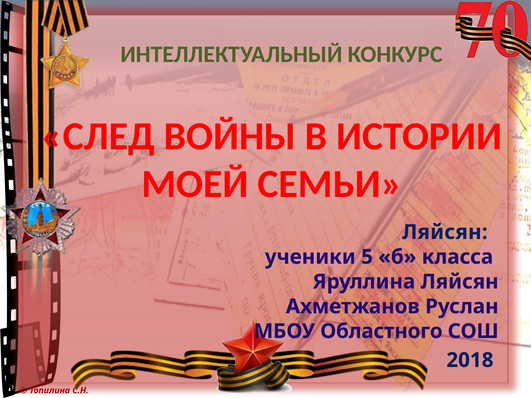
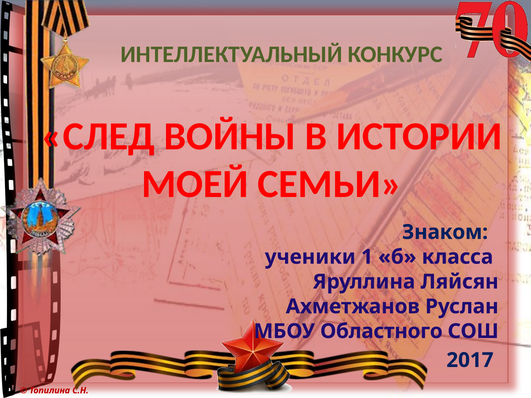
Ляйсян: Ляйсян -> Знаком (445, 232)
5: 5 -> 1 (367, 257)
2018: 2018 -> 2017 (470, 360)
